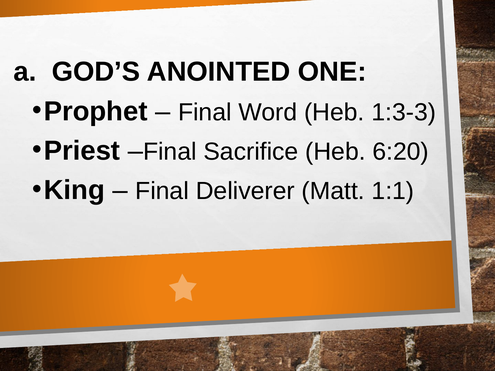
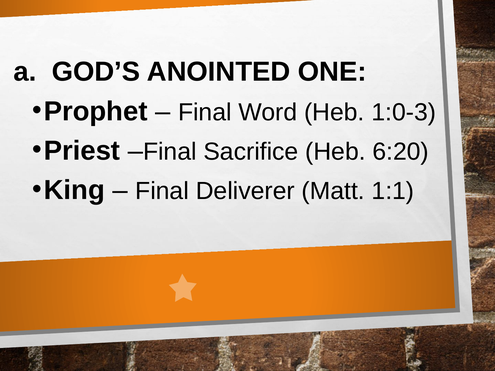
1:3-3: 1:3-3 -> 1:0-3 (404, 112)
